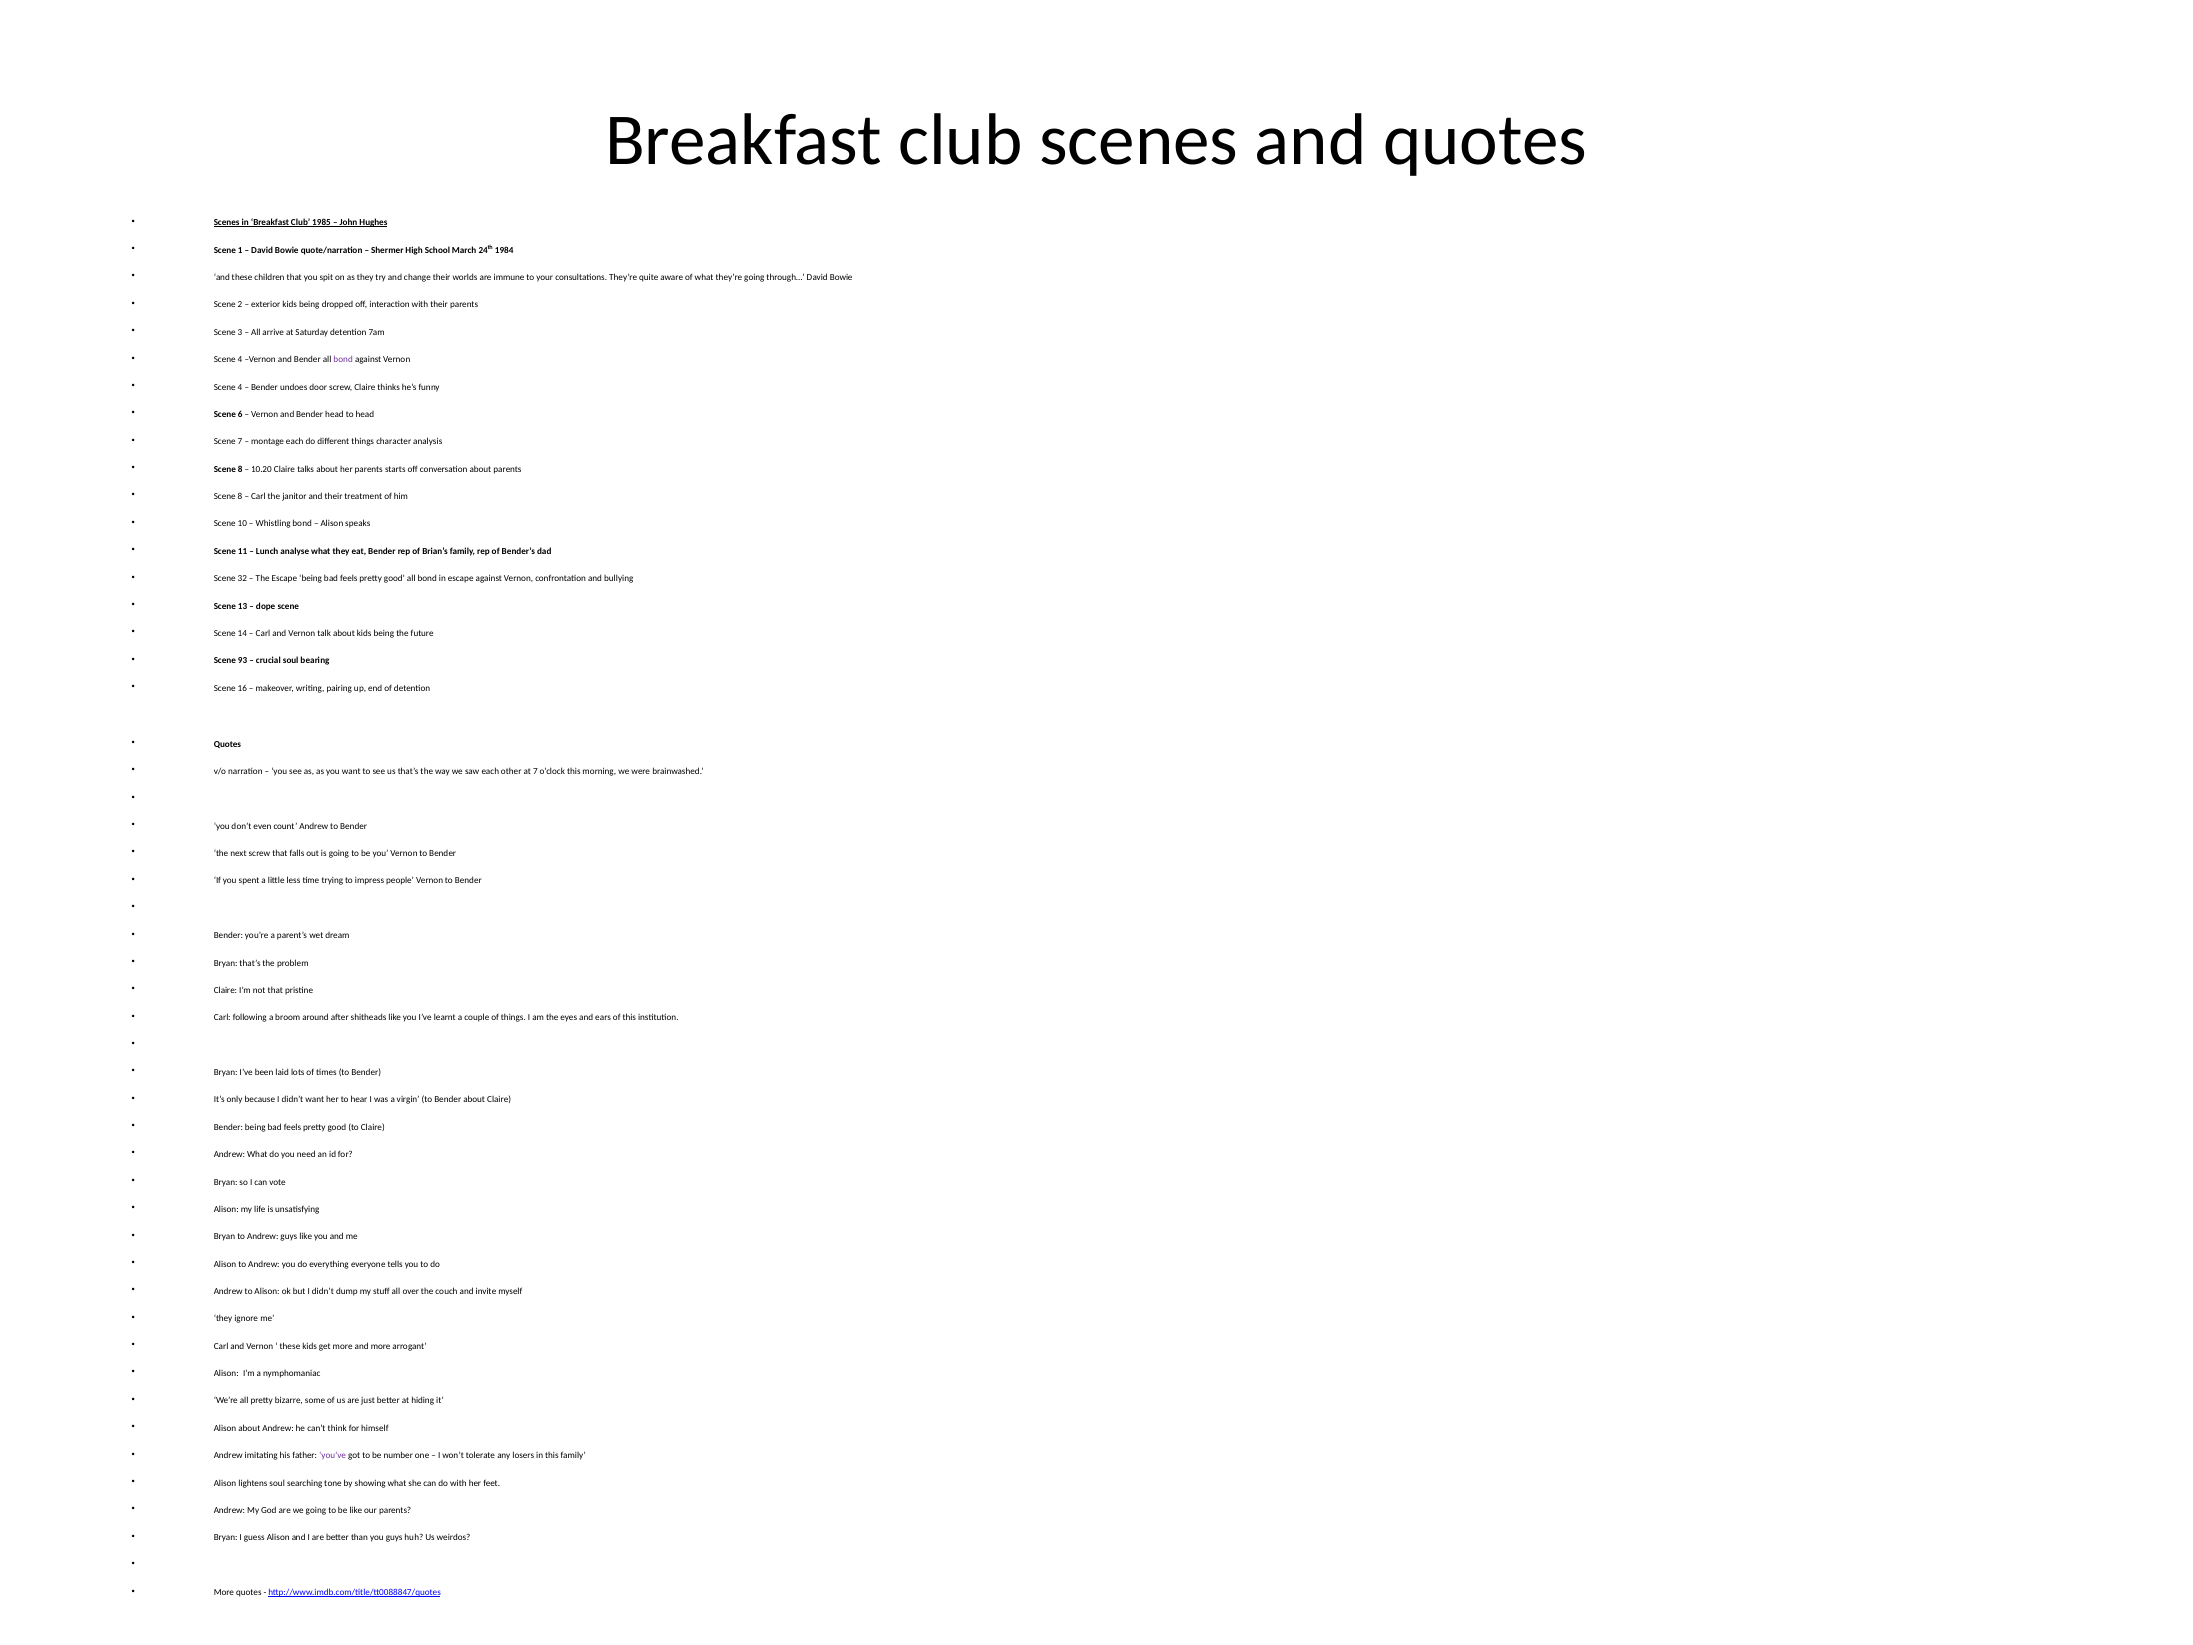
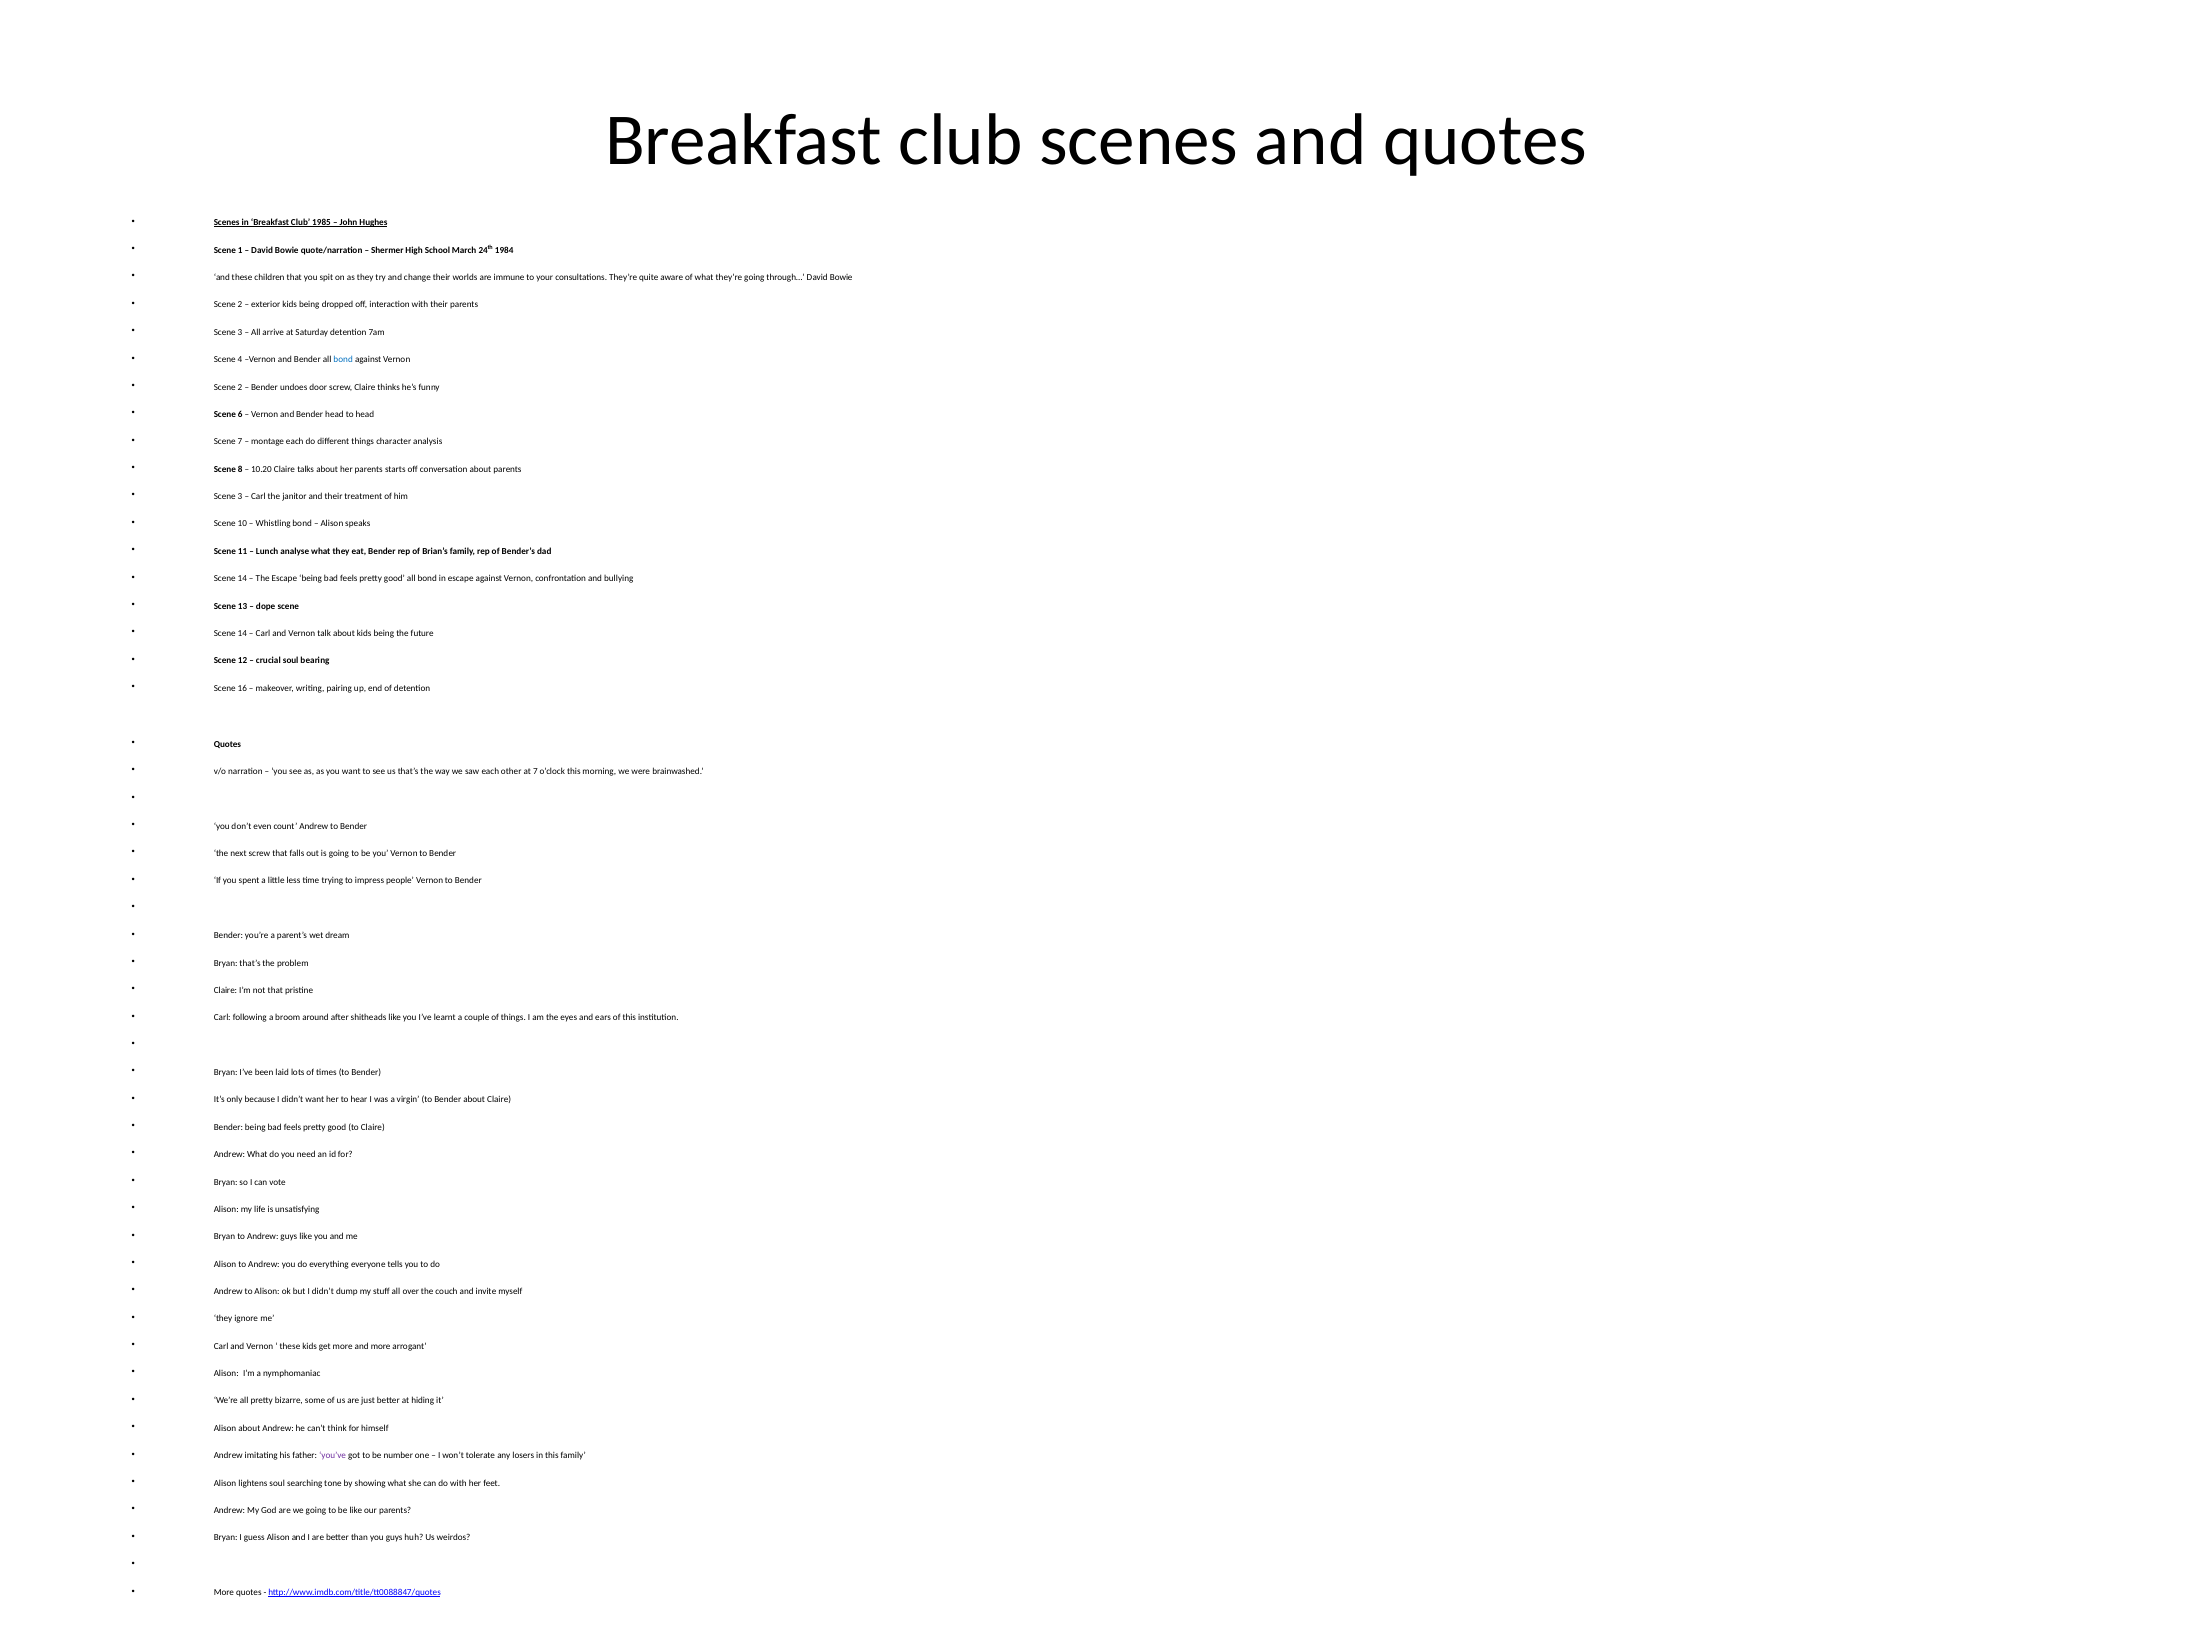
bond colour: purple -> blue (343, 360)
4: 4 -> 2 (240, 387)
8: 8 -> 3 (240, 496)
32: 32 -> 14 (242, 579)
93: 93 -> 12 (243, 661)
